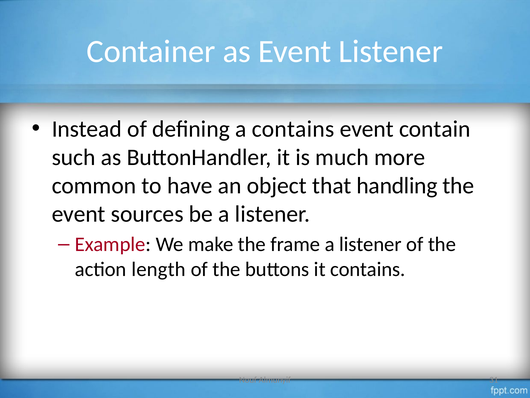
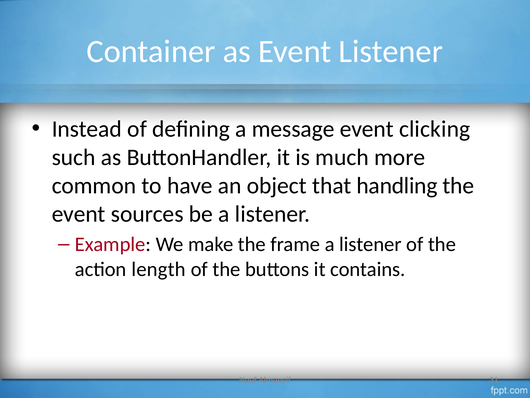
a contains: contains -> message (293, 129)
contain: contain -> clicking (435, 129)
